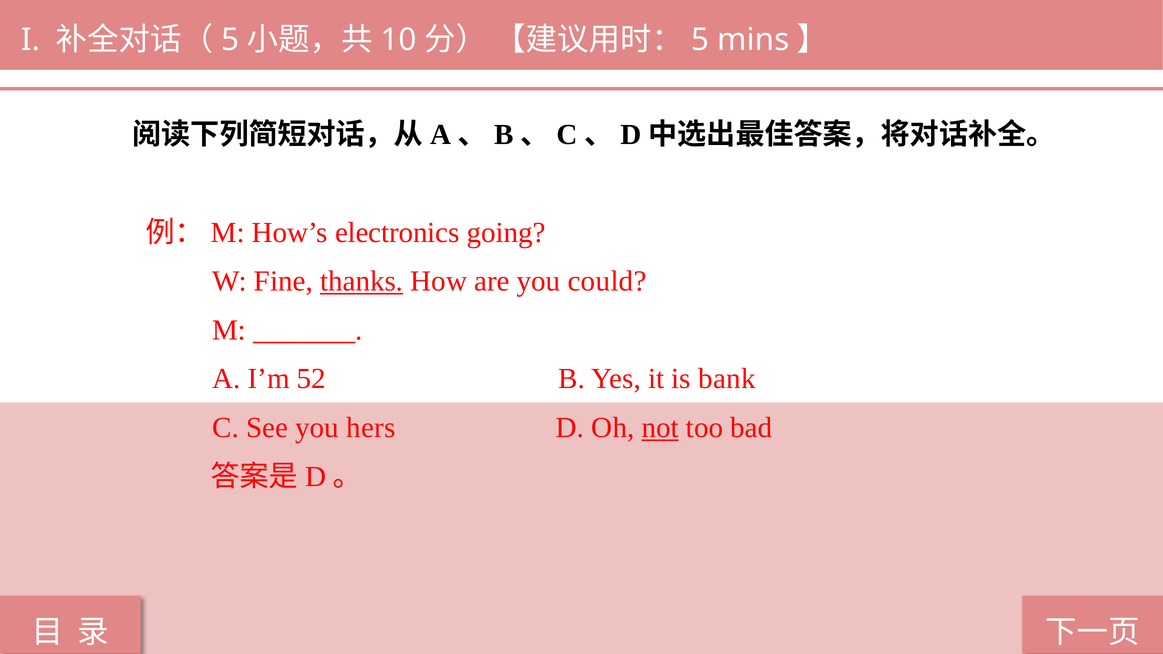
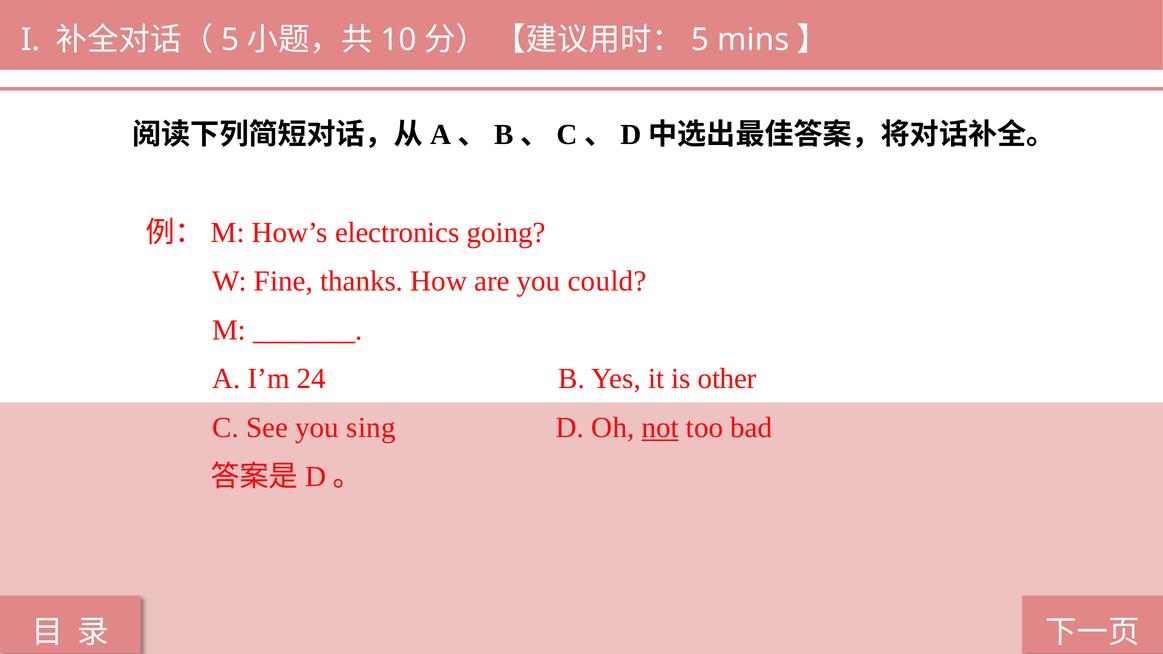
thanks underline: present -> none (362, 281)
52: 52 -> 24 (311, 379)
bank: bank -> other (727, 379)
hers: hers -> sing (371, 428)
